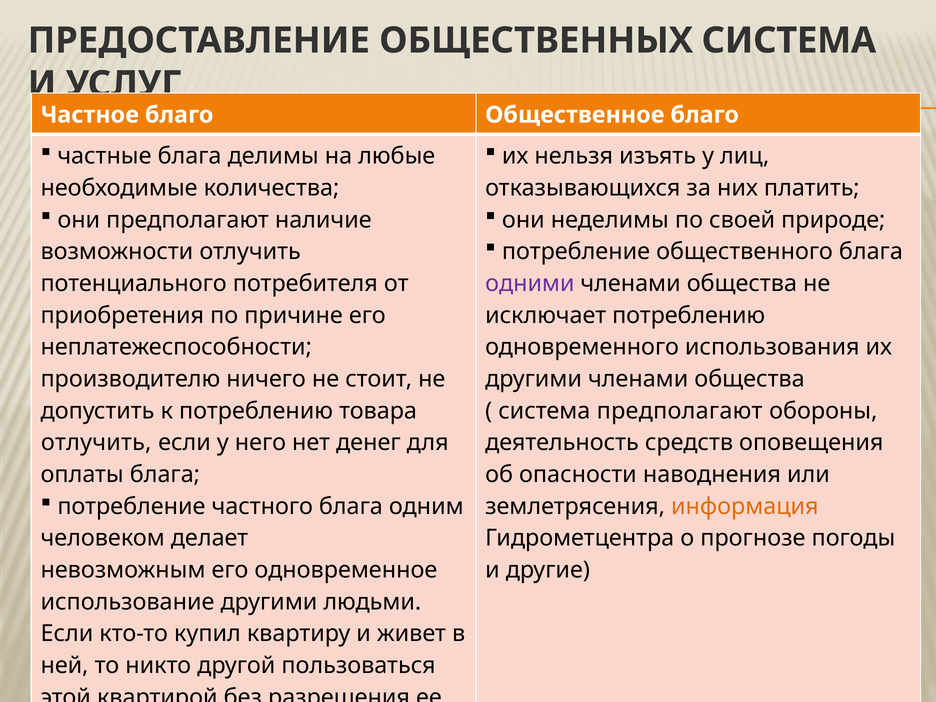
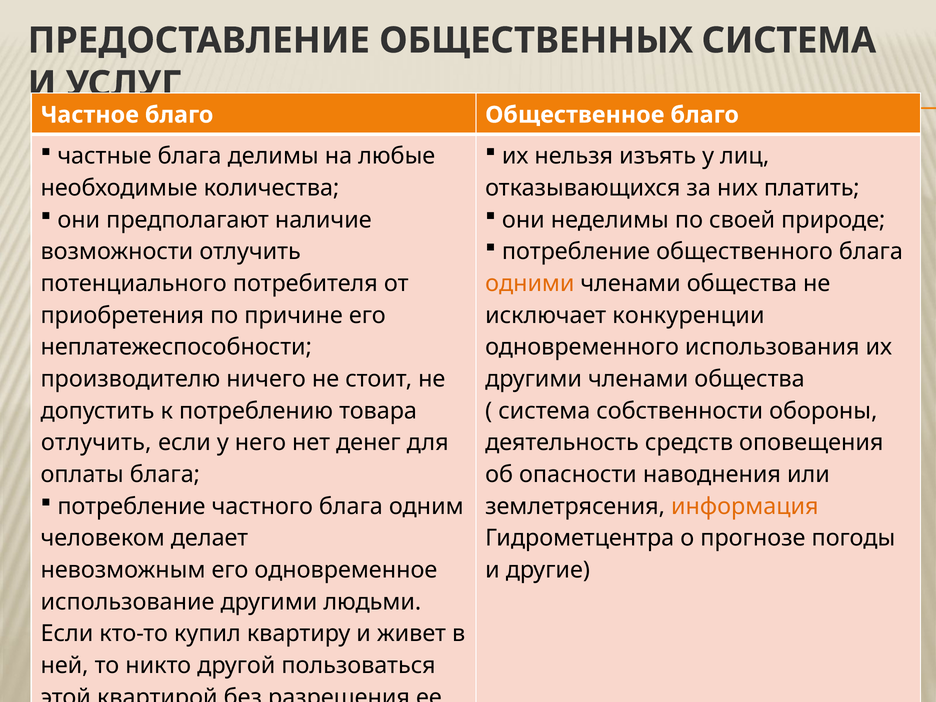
одними colour: purple -> orange (530, 284)
исключает потреблению: потреблению -> конкуренции (688, 315)
система предполагают: предполагают -> собственности (680, 411)
